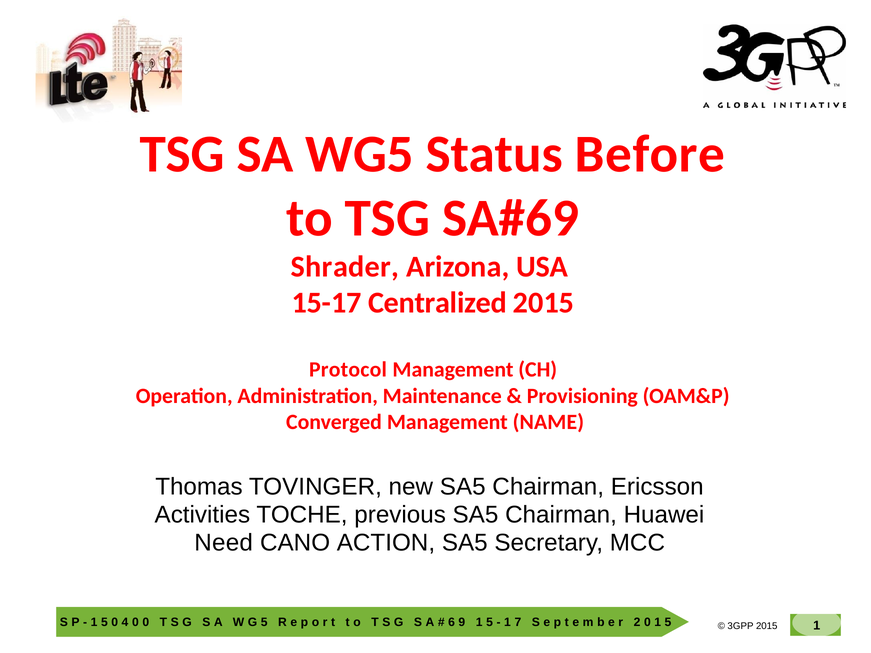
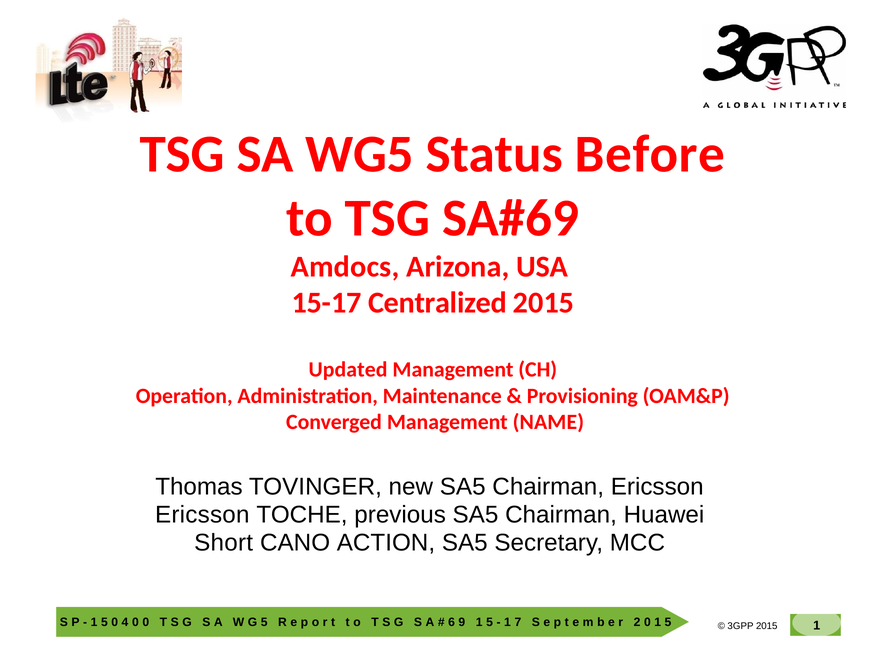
Shrader: Shrader -> Amdocs (345, 267)
Protocol: Protocol -> Updated (348, 370)
Activities: Activities -> Ericsson (202, 515)
Need: Need -> Short (224, 543)
